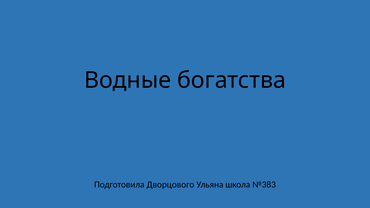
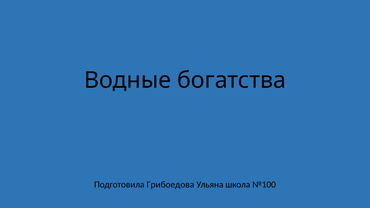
Дворцового: Дворцового -> Грибоедова (170, 185)
№383: №383 -> №100 (264, 185)
